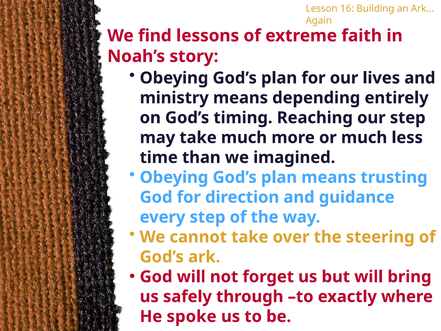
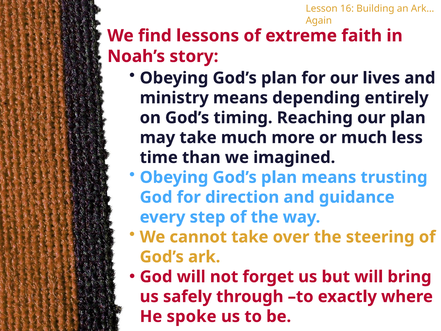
our step: step -> plan (408, 118)
